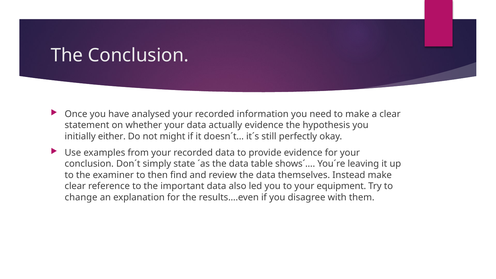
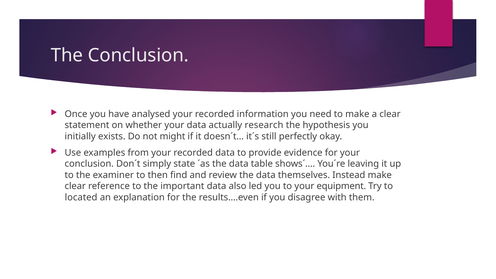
actually evidence: evidence -> research (264, 125)
either: either -> exists (112, 136)
change: change -> located (81, 197)
